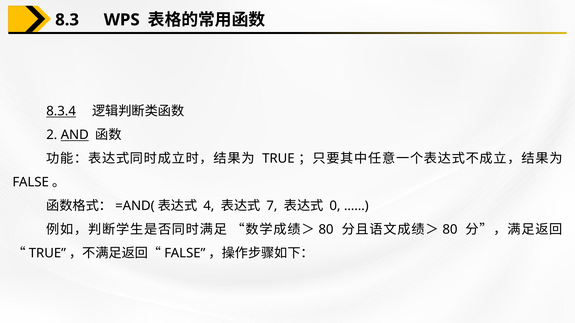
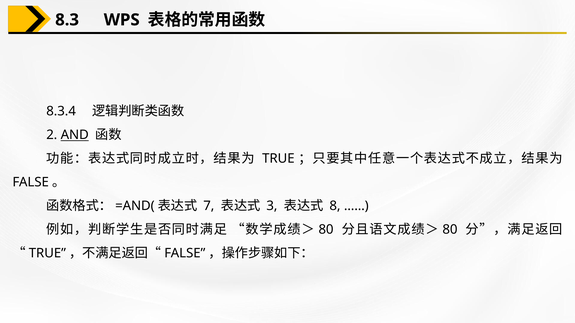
8.3.4 underline: present -> none (61, 111)
4: 4 -> 7 (209, 206)
7: 7 -> 3 (272, 206)
0: 0 -> 8 (335, 206)
